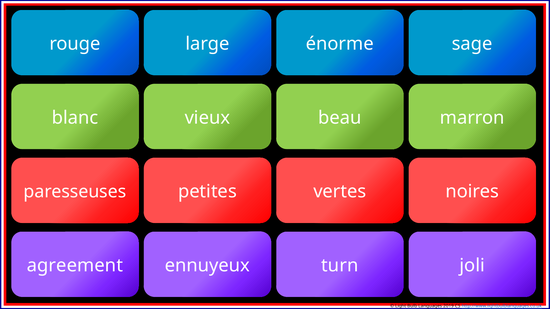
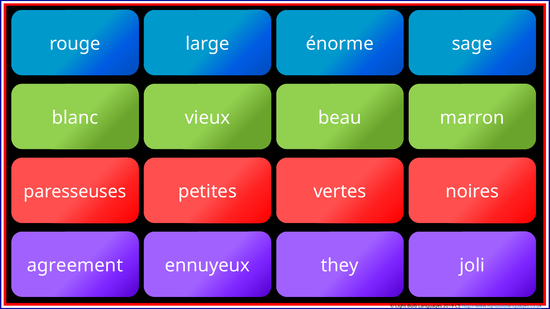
turn: turn -> they (340, 266)
